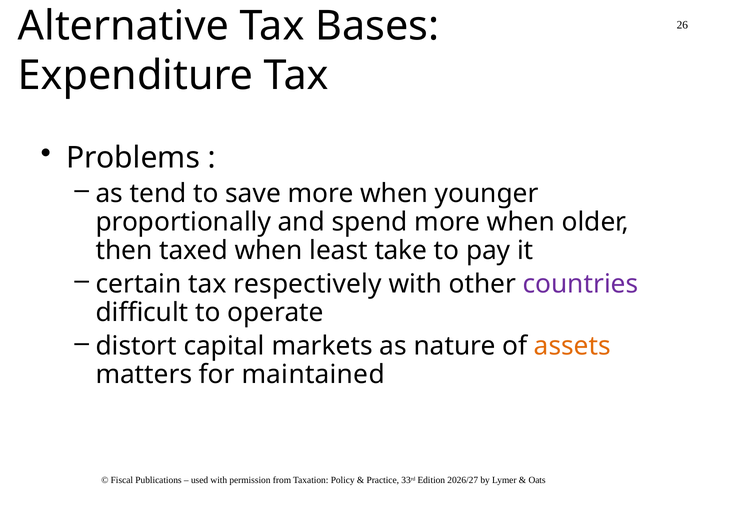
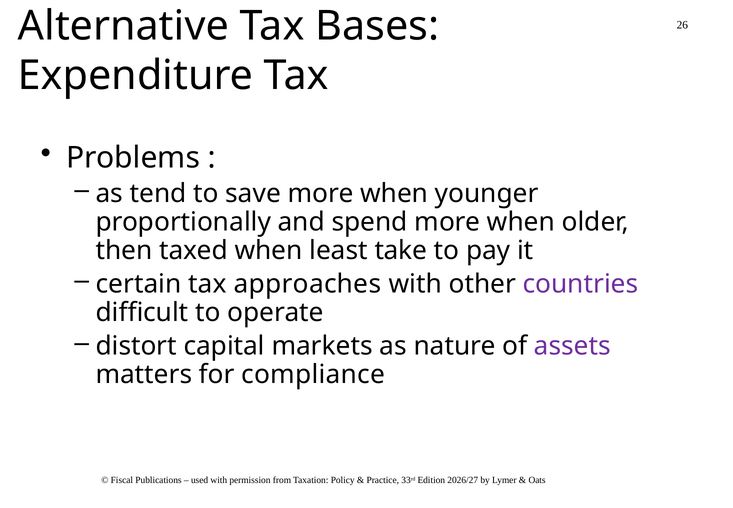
respectively: respectively -> approaches (308, 284)
assets colour: orange -> purple (572, 346)
maintained: maintained -> compliance (313, 374)
